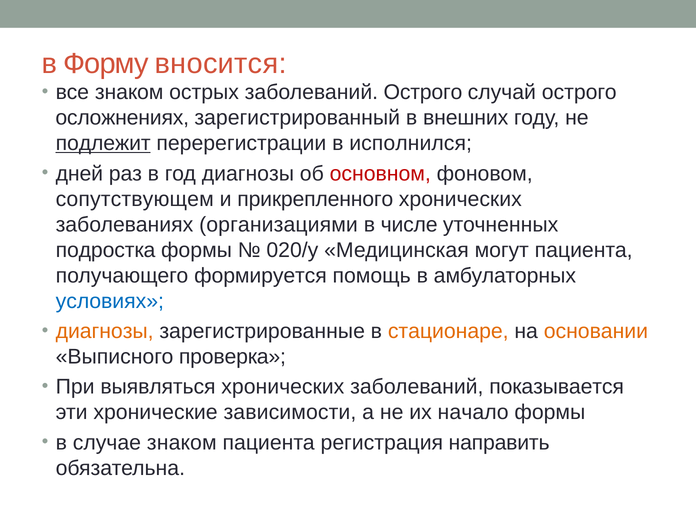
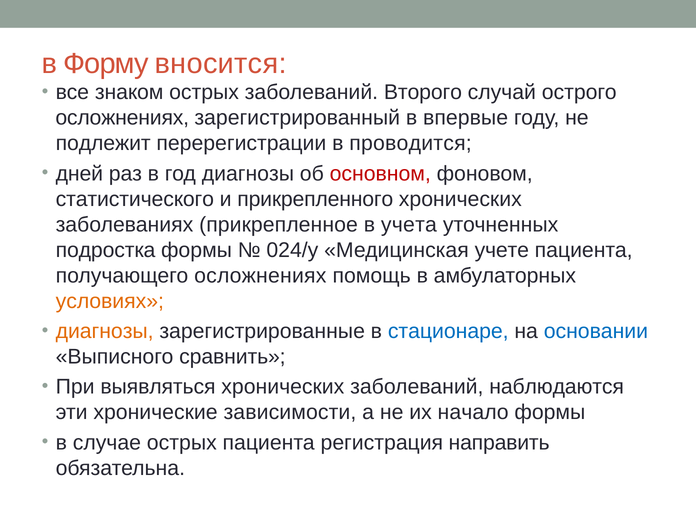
заболеваний Острого: Острого -> Второго (423, 92)
внешних: внешних -> впервые (466, 118)
подлежит underline: present -> none (103, 143)
исполнился: исполнился -> проводится (411, 143)
сопутствующем: сопутствующем -> статистического (135, 199)
организациями: организациями -> прикрепленное (279, 225)
числе: числе -> учета (409, 225)
020/у: 020/у -> 024/у (292, 250)
могут: могут -> учете (502, 250)
получающего формируется: формируется -> осложнениях (260, 276)
условиях colour: blue -> orange (110, 301)
стационаре colour: orange -> blue (448, 331)
основании colour: orange -> blue (596, 331)
проверка: проверка -> сравнить (232, 357)
показывается: показывается -> наблюдаются (557, 387)
случае знаком: знаком -> острых (182, 443)
